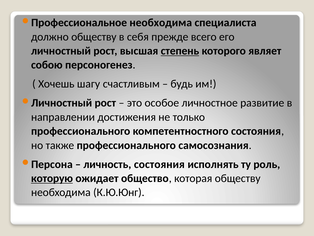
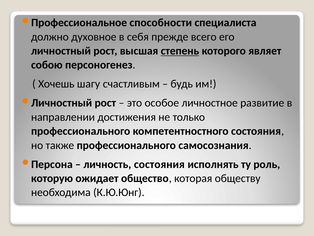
необходима: необходима -> способности (161, 23)
должно обществу: обществу -> духовное (94, 37)
которую underline: present -> none (52, 178)
